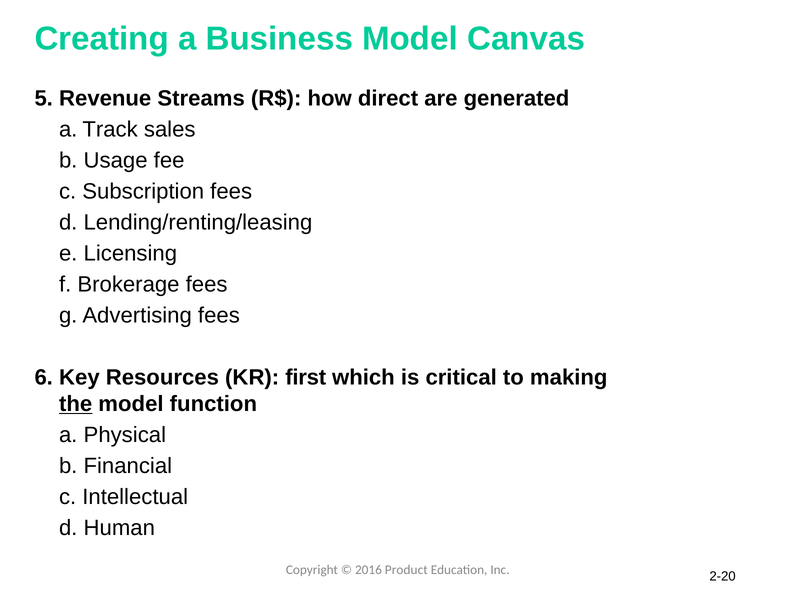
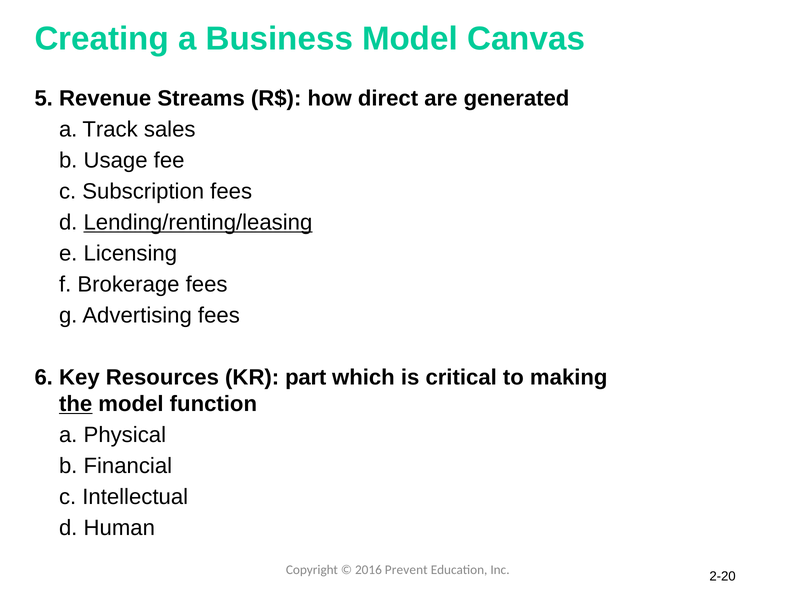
Lending/renting/leasing underline: none -> present (198, 222)
first: first -> part (306, 377)
Product: Product -> Prevent (406, 570)
